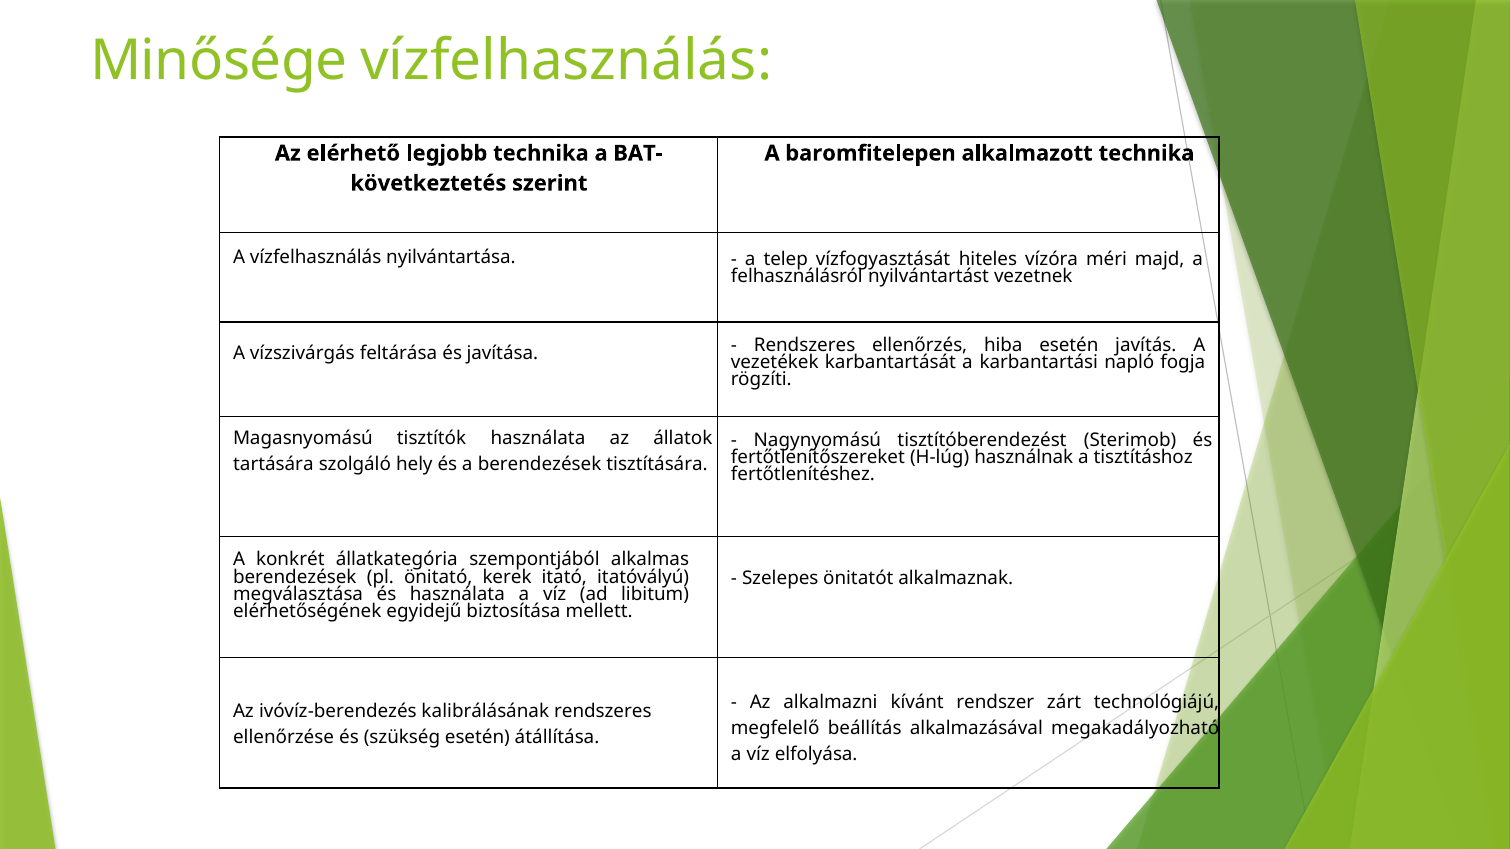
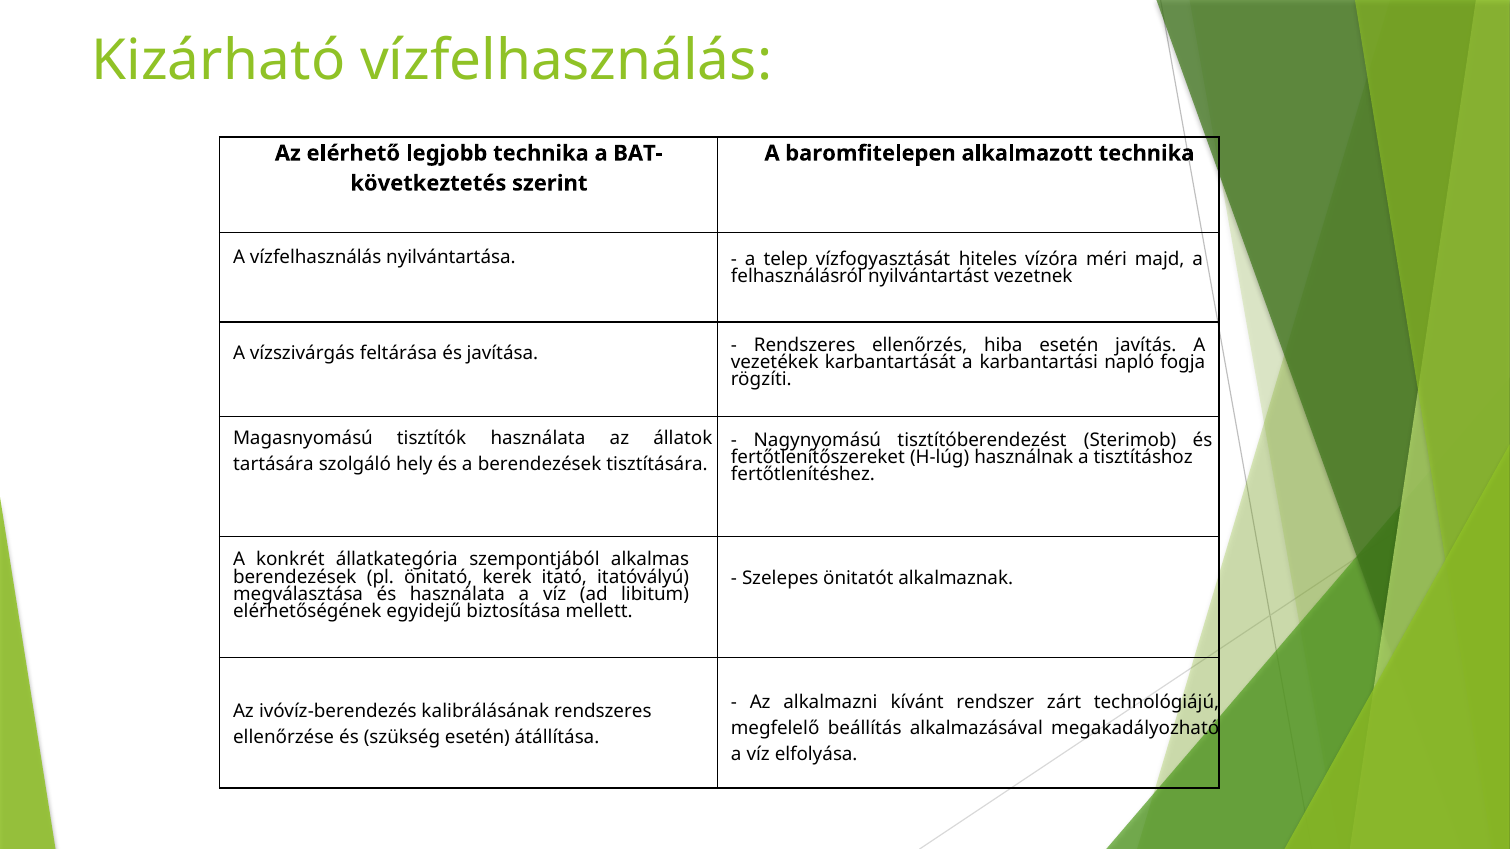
Minősége: Minősége -> Kizárható (218, 61)
